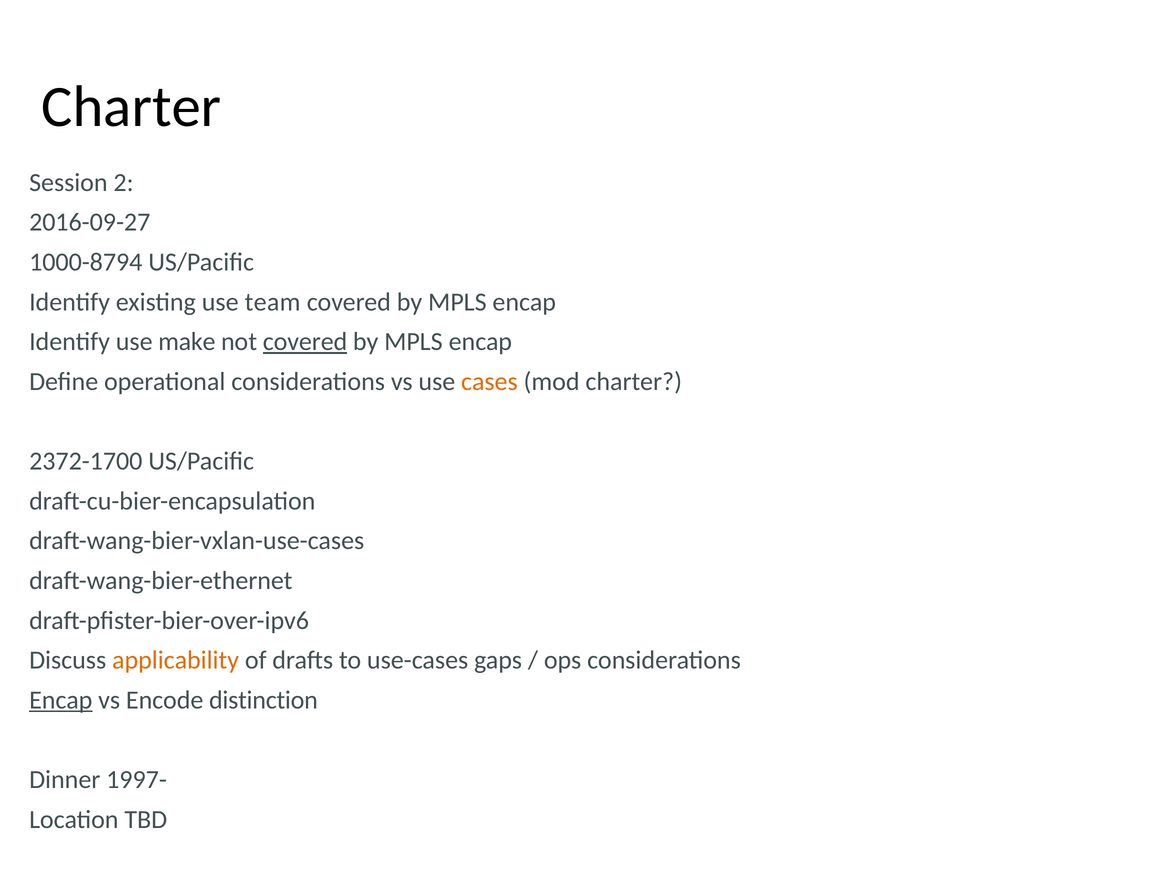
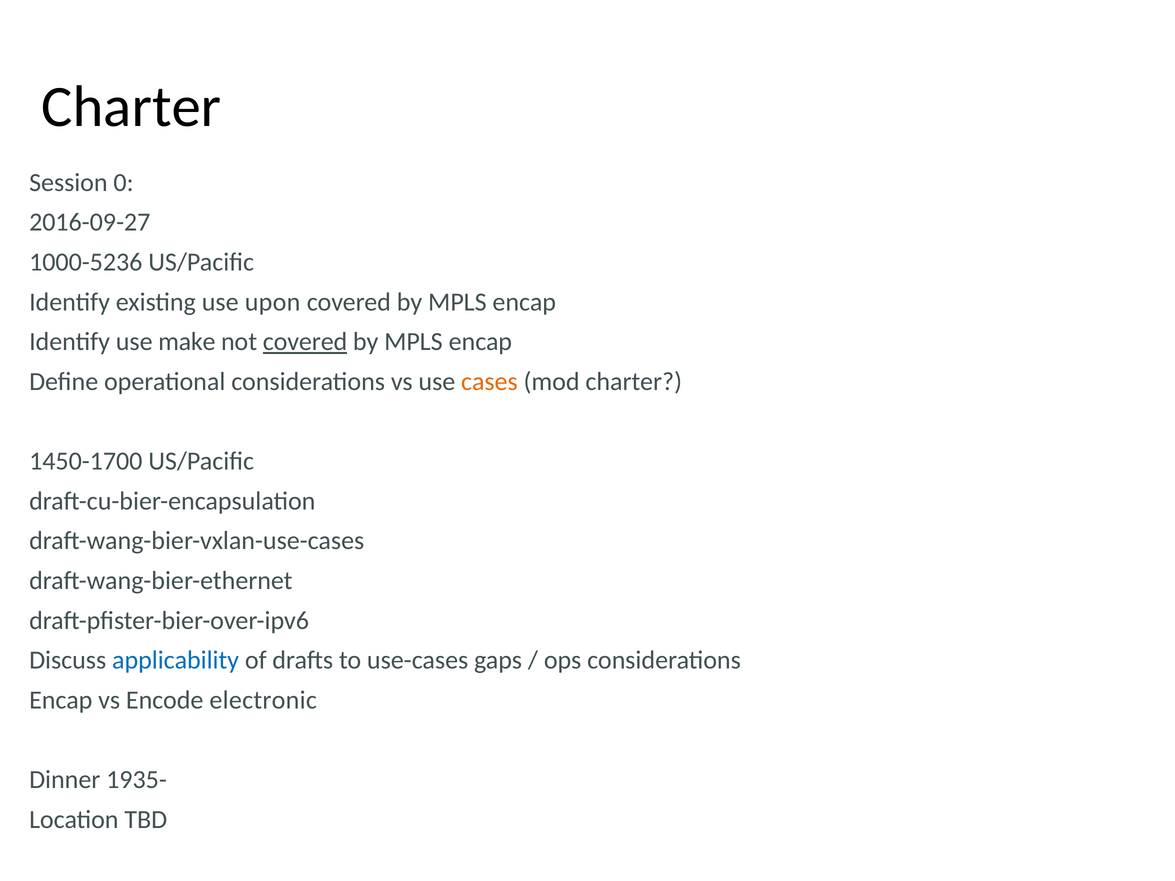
2: 2 -> 0 (124, 183)
1000-8794: 1000-8794 -> 1000-5236 (86, 262)
team: team -> upon (273, 302)
2372-1700: 2372-1700 -> 1450-1700 (86, 461)
applicability colour: orange -> blue (176, 660)
Encap underline: present -> none (61, 700)
distinction: distinction -> electronic (263, 700)
1997-: 1997- -> 1935- (137, 780)
